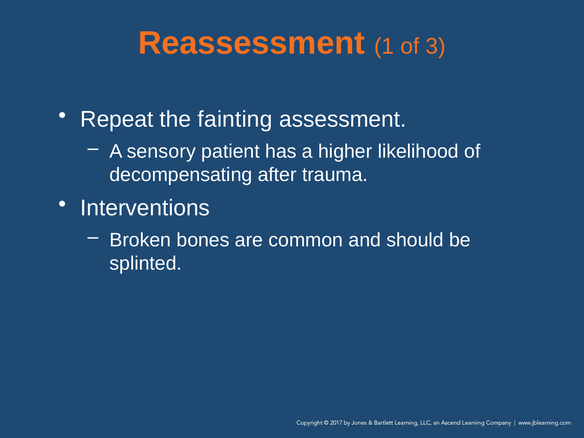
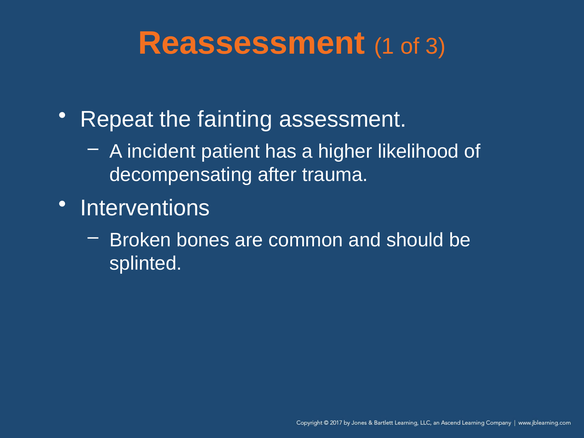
sensory: sensory -> incident (161, 151)
